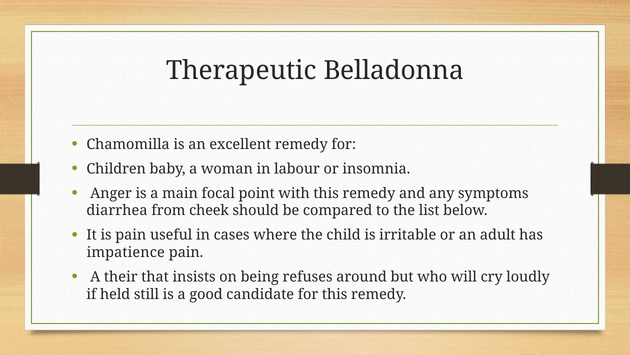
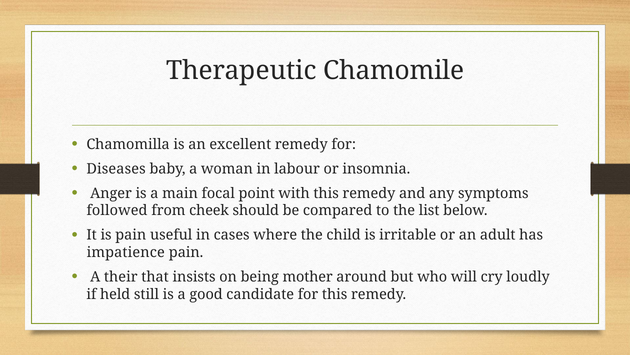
Belladonna: Belladonna -> Chamomile (394, 71)
Children: Children -> Diseases (116, 169)
diarrhea: diarrhea -> followed (117, 210)
refuses: refuses -> mother (308, 276)
